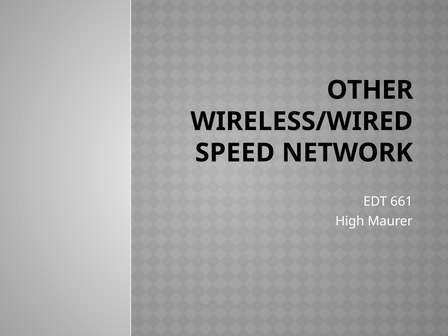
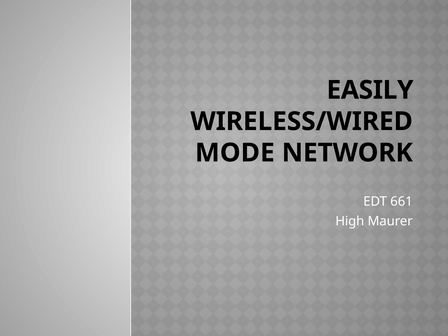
OTHER: OTHER -> EASILY (370, 90)
SPEED: SPEED -> MODE (235, 153)
